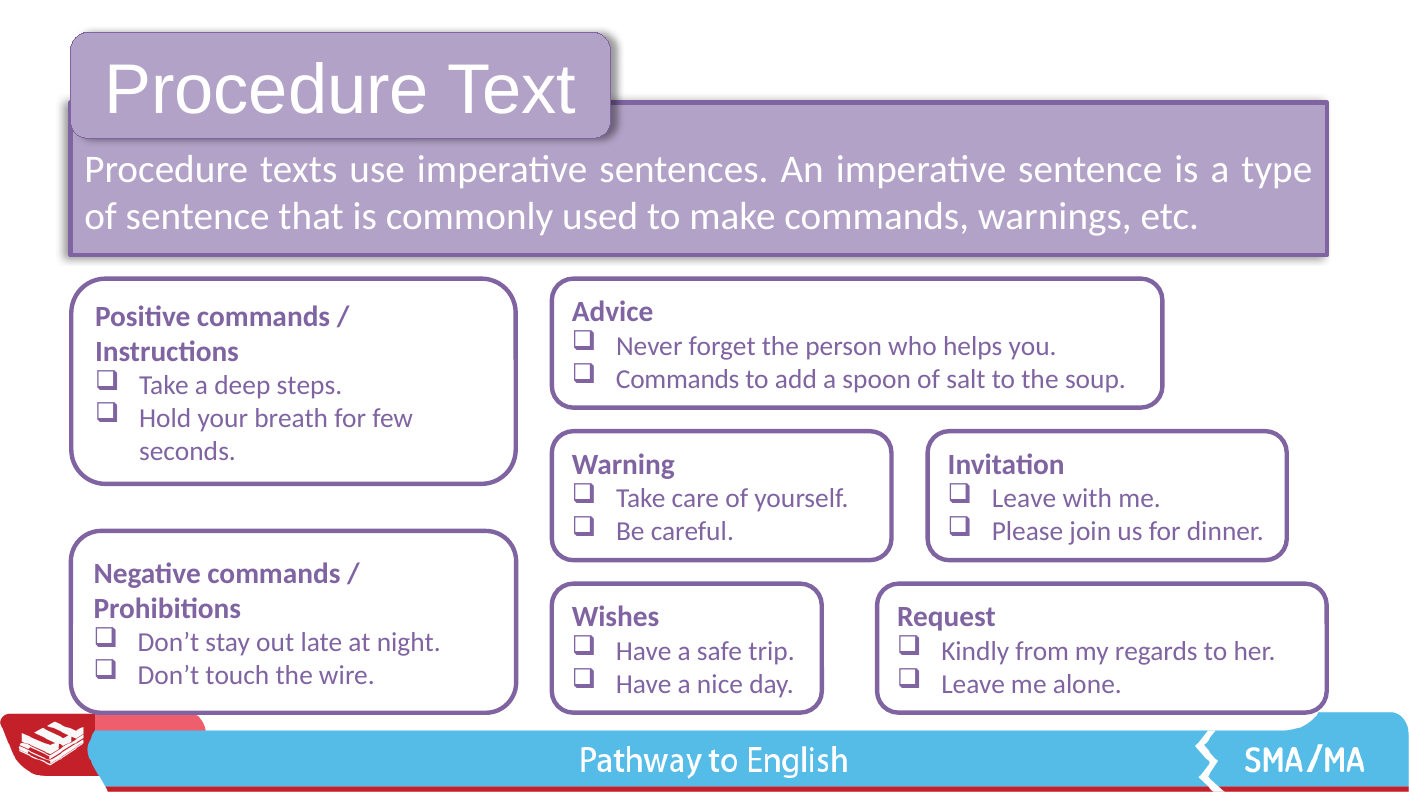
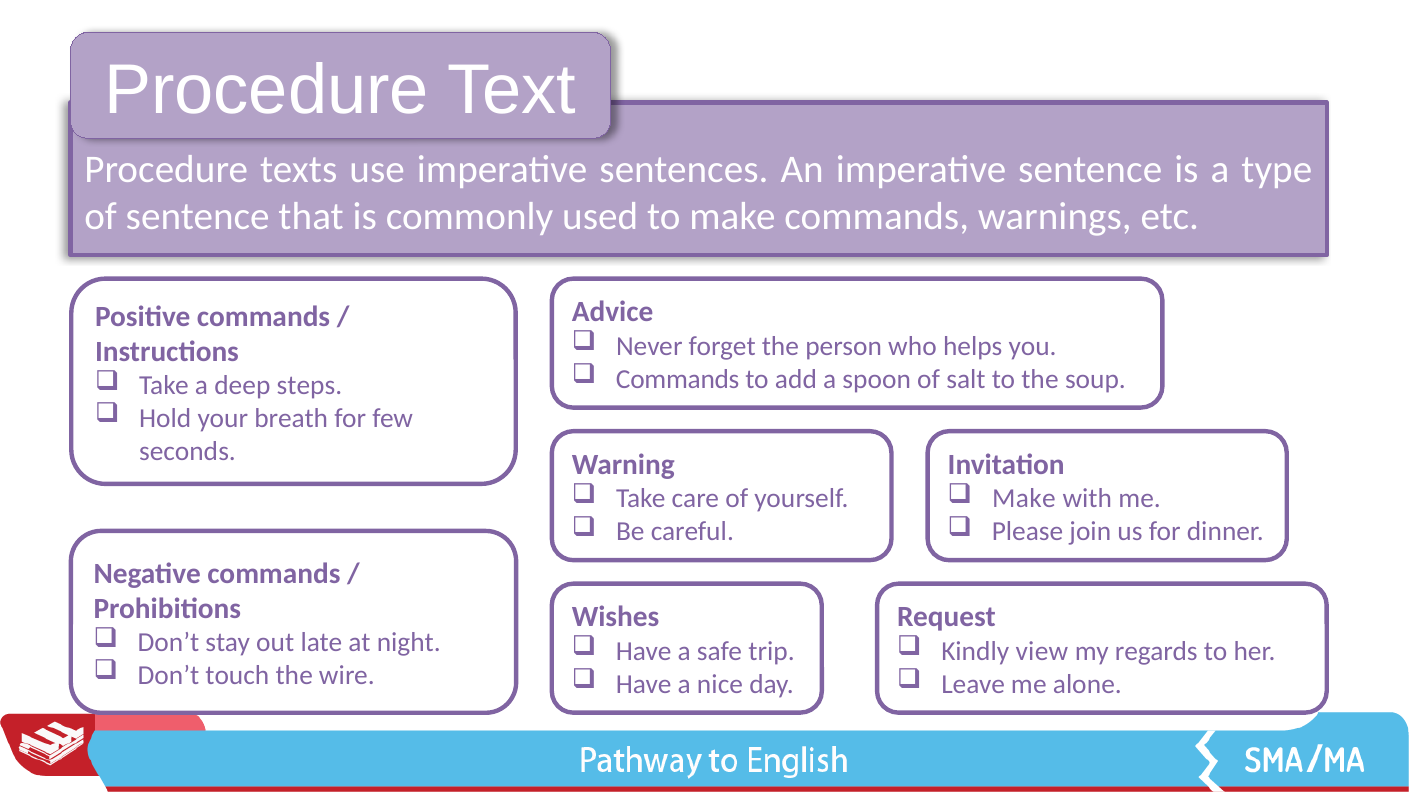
Leave: Leave -> Make (1024, 499)
from: from -> view (1042, 652)
